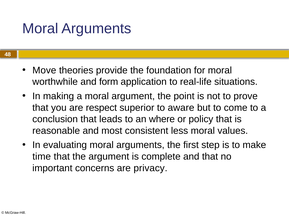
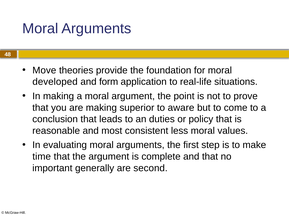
worthwhile: worthwhile -> developed (55, 82)
are respect: respect -> making (101, 108)
where: where -> duties (162, 120)
concerns: concerns -> generally (95, 169)
privacy: privacy -> second (151, 169)
